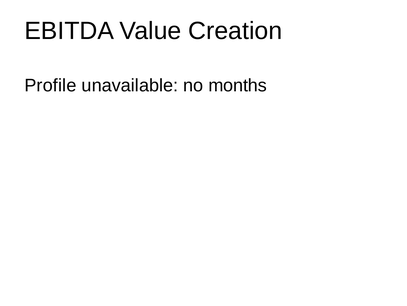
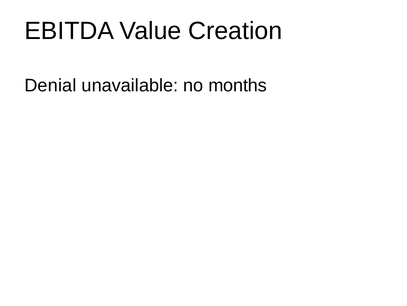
Profile: Profile -> Denial (50, 85)
